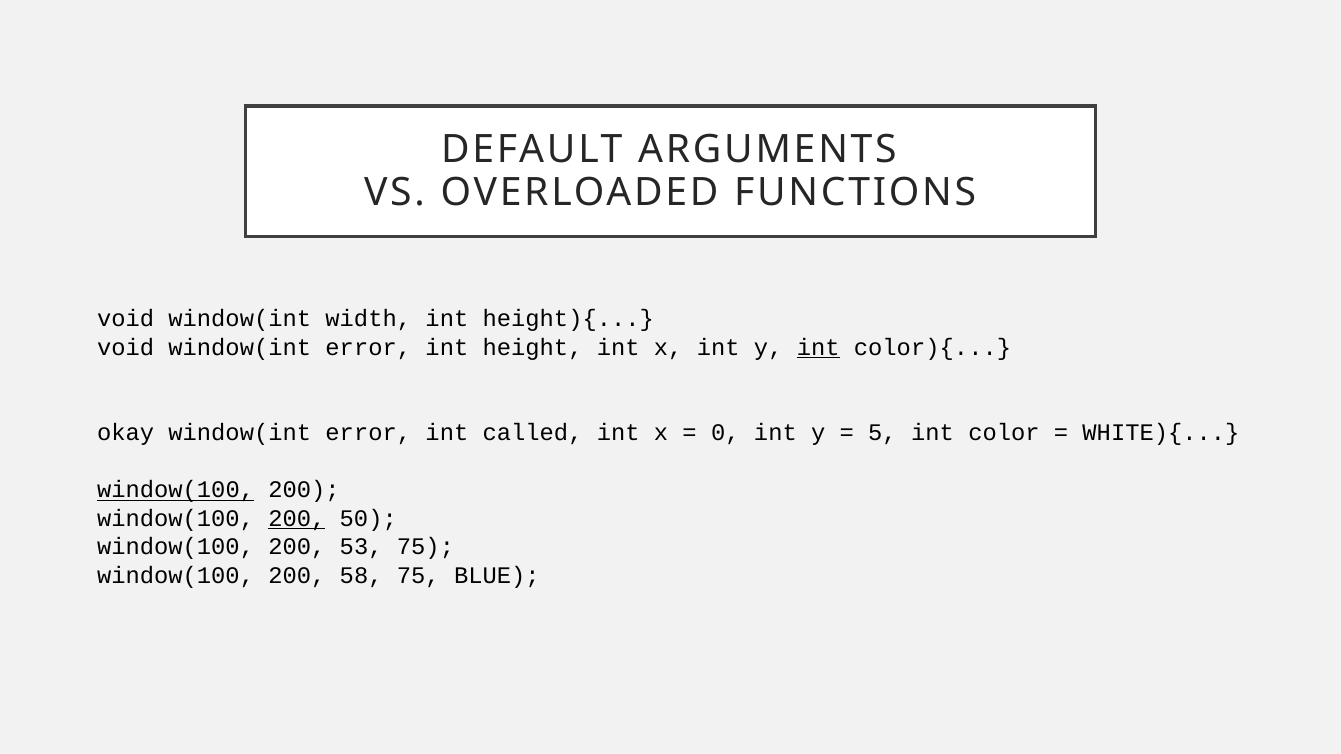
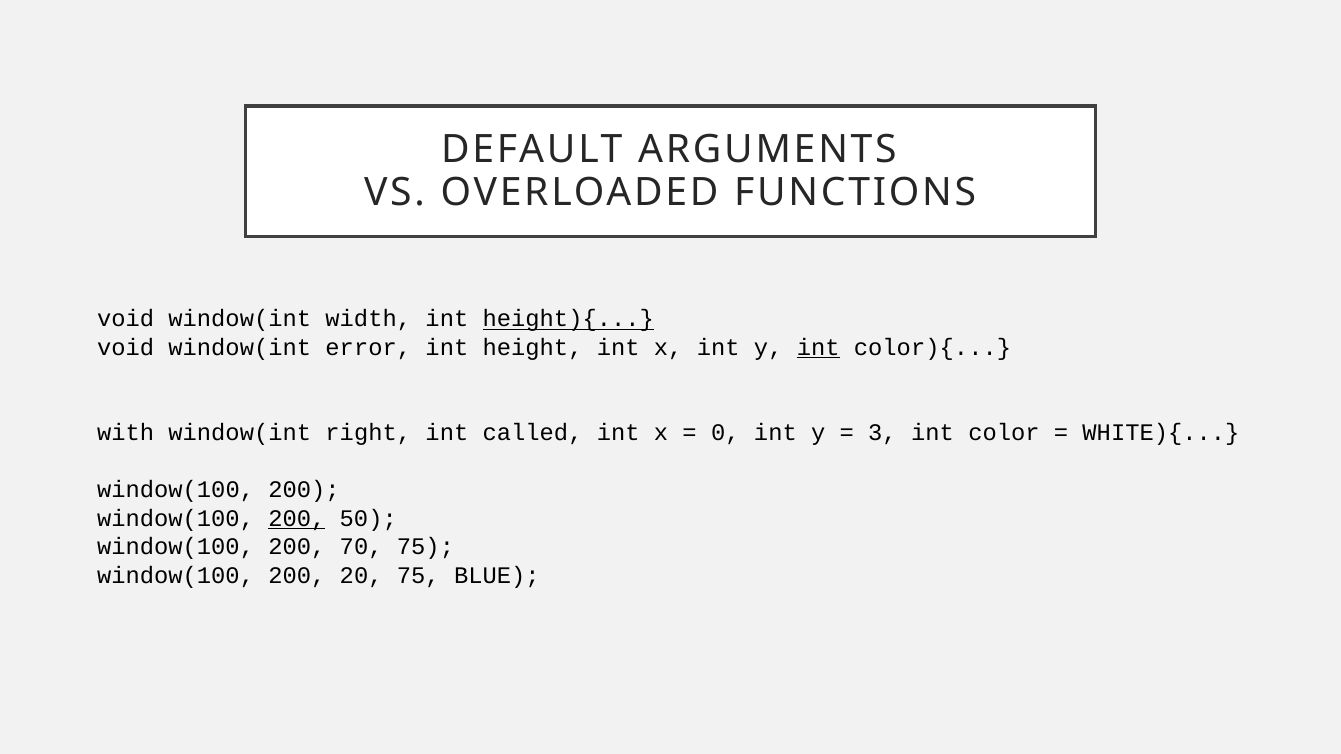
height){ underline: none -> present (568, 319)
okay: okay -> with (126, 433)
error: error -> right (368, 433)
5: 5 -> 3 (882, 433)
window(100 underline: present -> none (176, 490)
53: 53 -> 70 (361, 547)
58: 58 -> 20 (361, 576)
